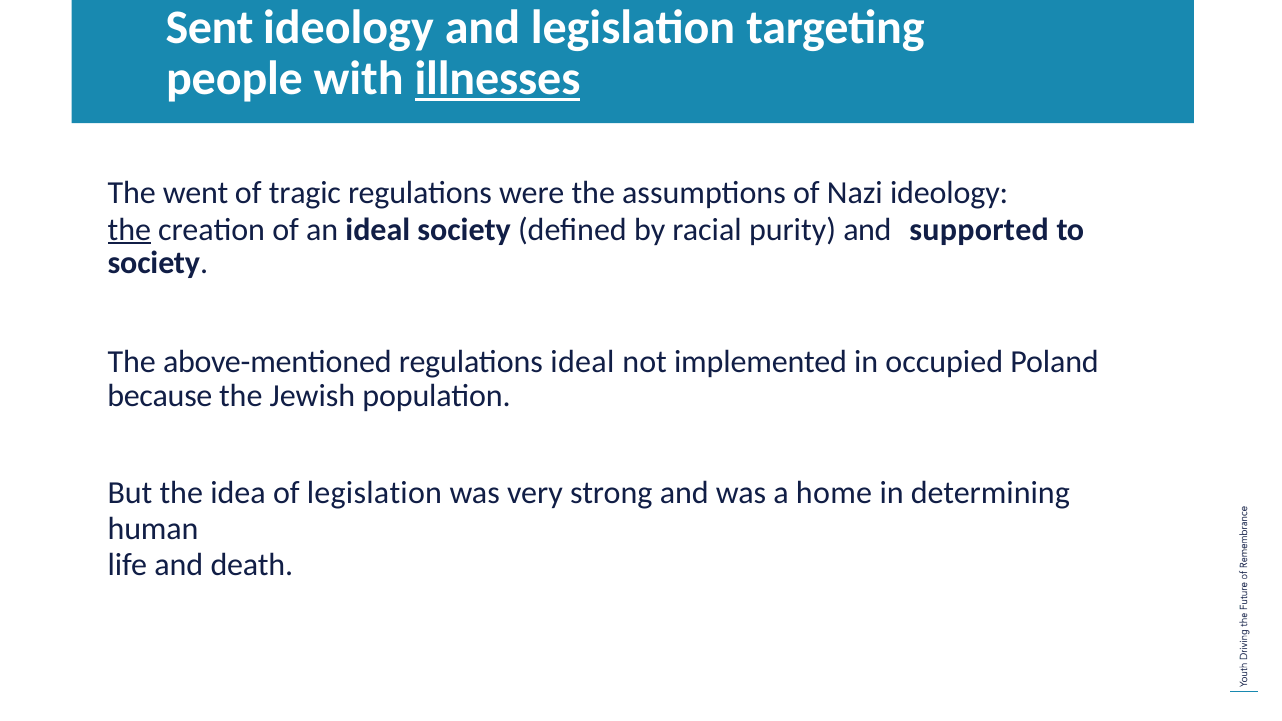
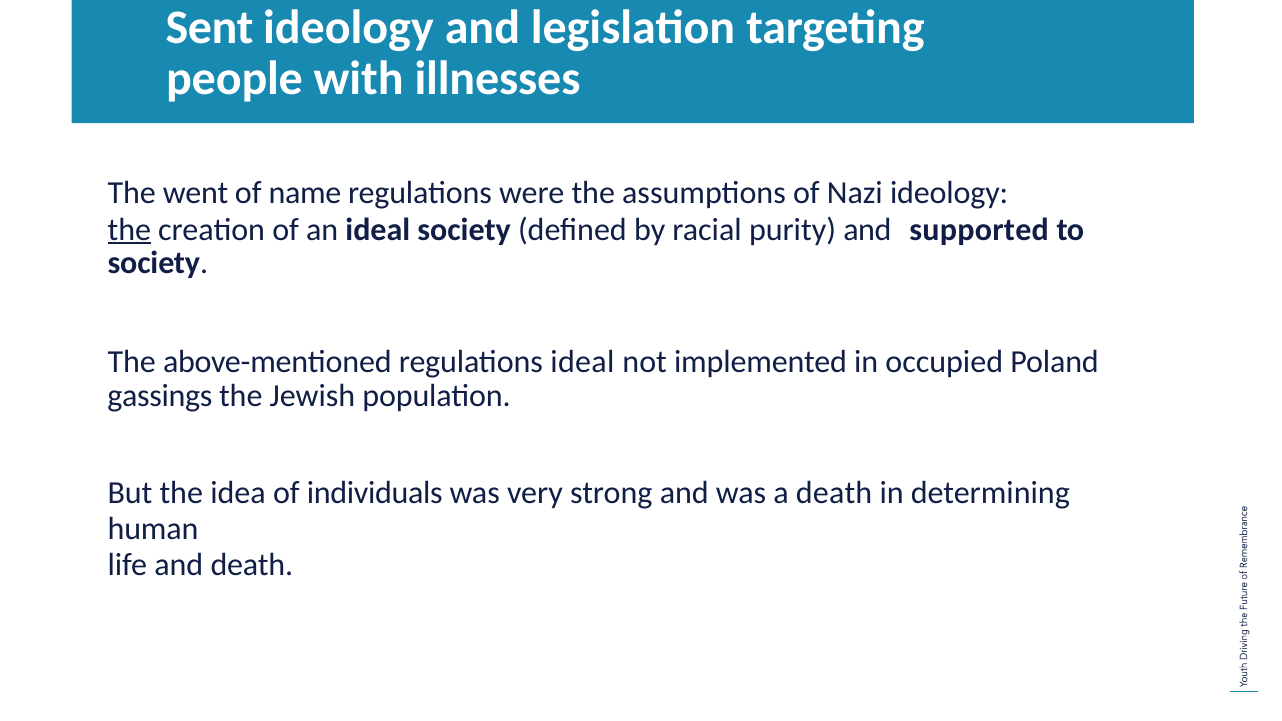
illnesses underline: present -> none (497, 79)
tragic: tragic -> name (305, 193)
because: because -> gassings (160, 396)
of legislation: legislation -> individuals (375, 493)
a home: home -> death (834, 493)
